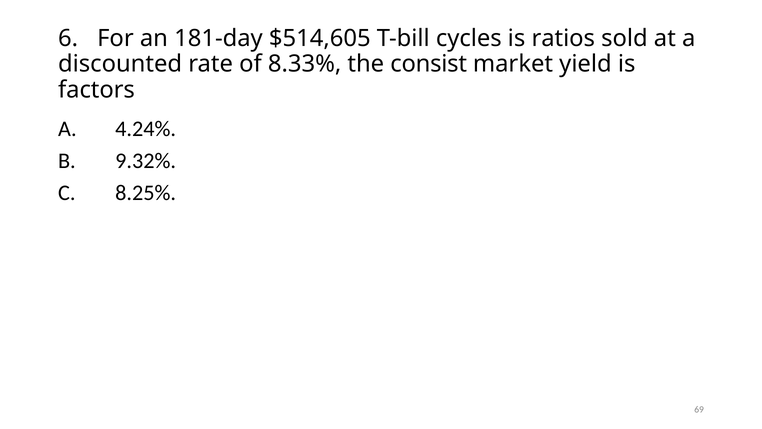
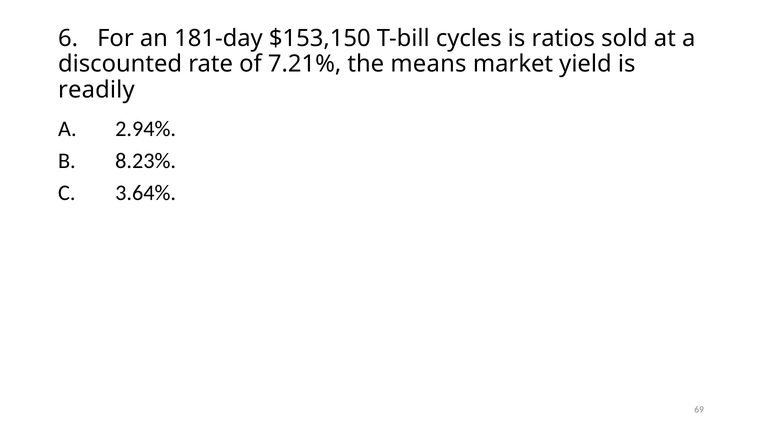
$514,605: $514,605 -> $153,150 (320, 38)
8.33%: 8.33% -> 7.21% (305, 64)
consist: consist -> means (428, 64)
factors: factors -> readily (96, 90)
4.24%: 4.24% -> 2.94% (146, 129)
9.32%: 9.32% -> 8.23% (146, 161)
8.25%: 8.25% -> 3.64% (146, 193)
